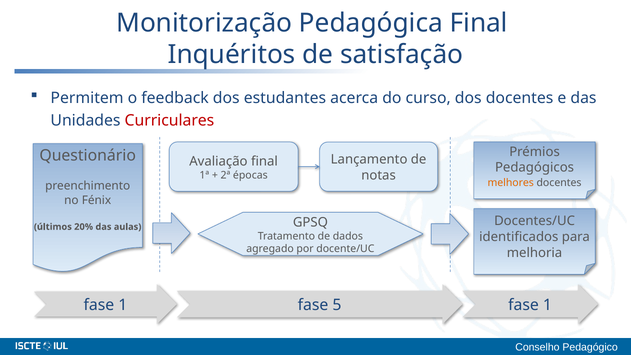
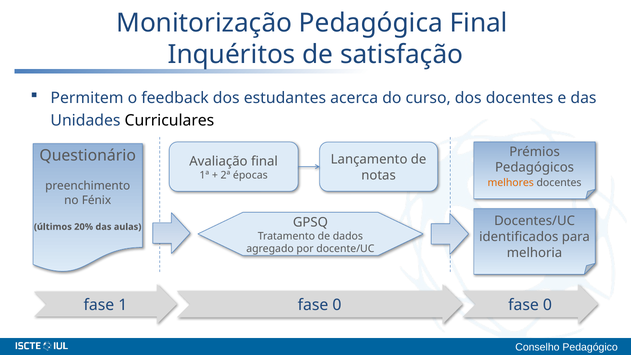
Curriculares colour: red -> black (169, 121)
1 fase 5: 5 -> 0 (337, 305)
1: 1 -> 0 (547, 305)
